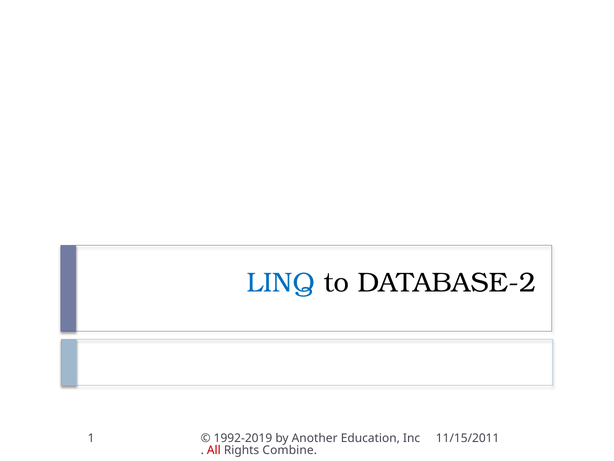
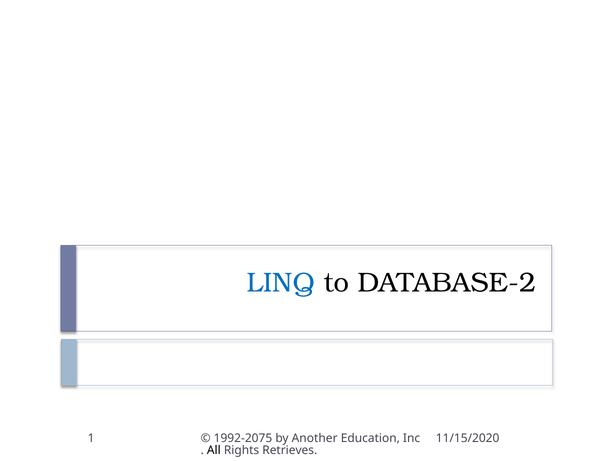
1992-2019: 1992-2019 -> 1992-2075 (243, 438)
11/15/2011: 11/15/2011 -> 11/15/2020 (468, 438)
All colour: red -> black (214, 450)
Combine: Combine -> Retrieves (290, 450)
